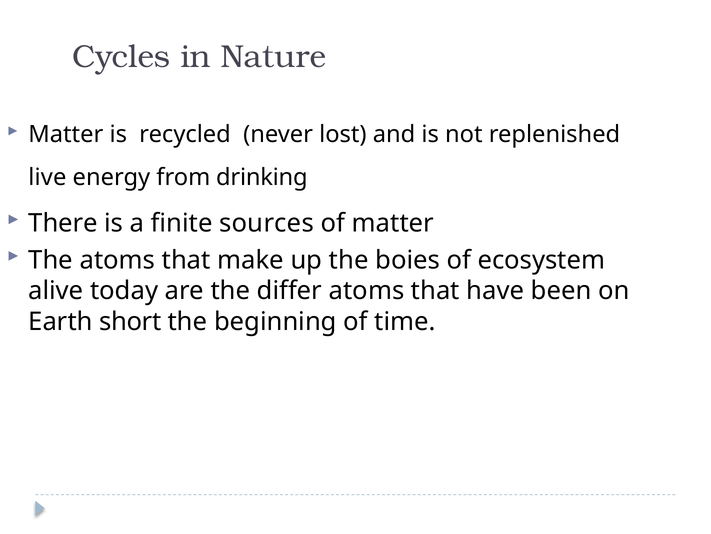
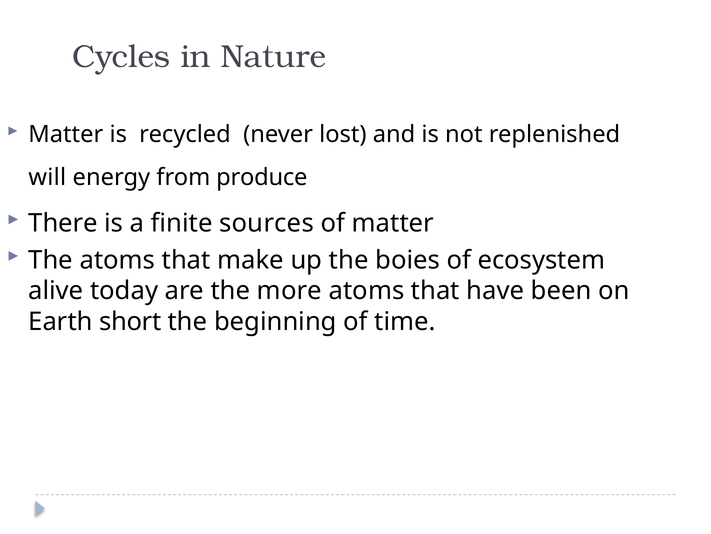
live: live -> will (47, 177)
drinking: drinking -> produce (262, 177)
differ: differ -> more (289, 291)
